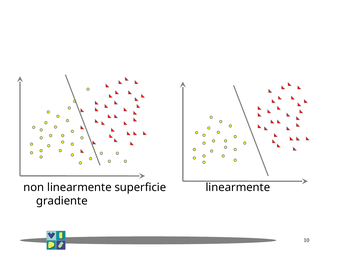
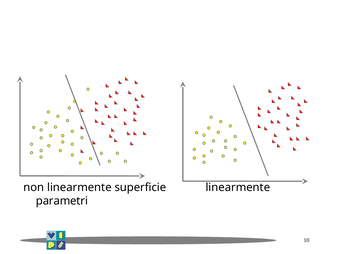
gradiente: gradiente -> parametri (62, 201)
